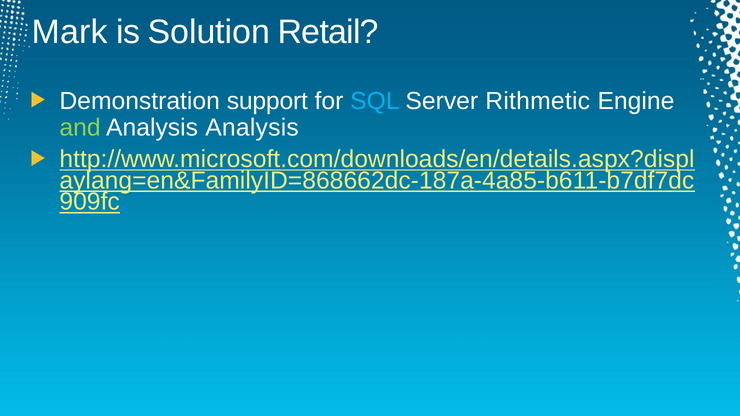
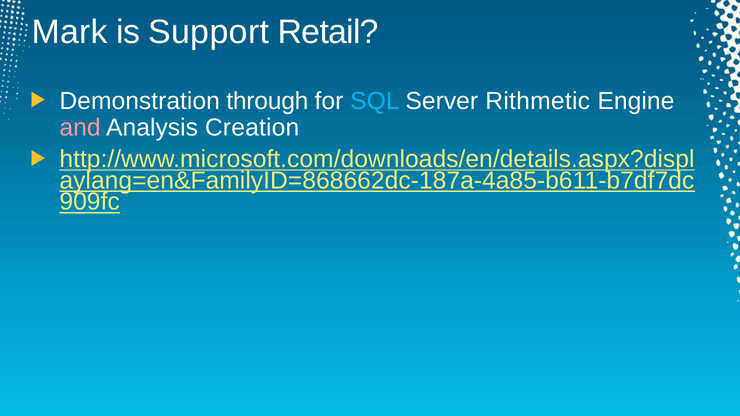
Solution: Solution -> Support (209, 32)
support: support -> through (267, 101)
and colour: light green -> pink (80, 128)
Analysis Analysis: Analysis -> Creation (252, 128)
